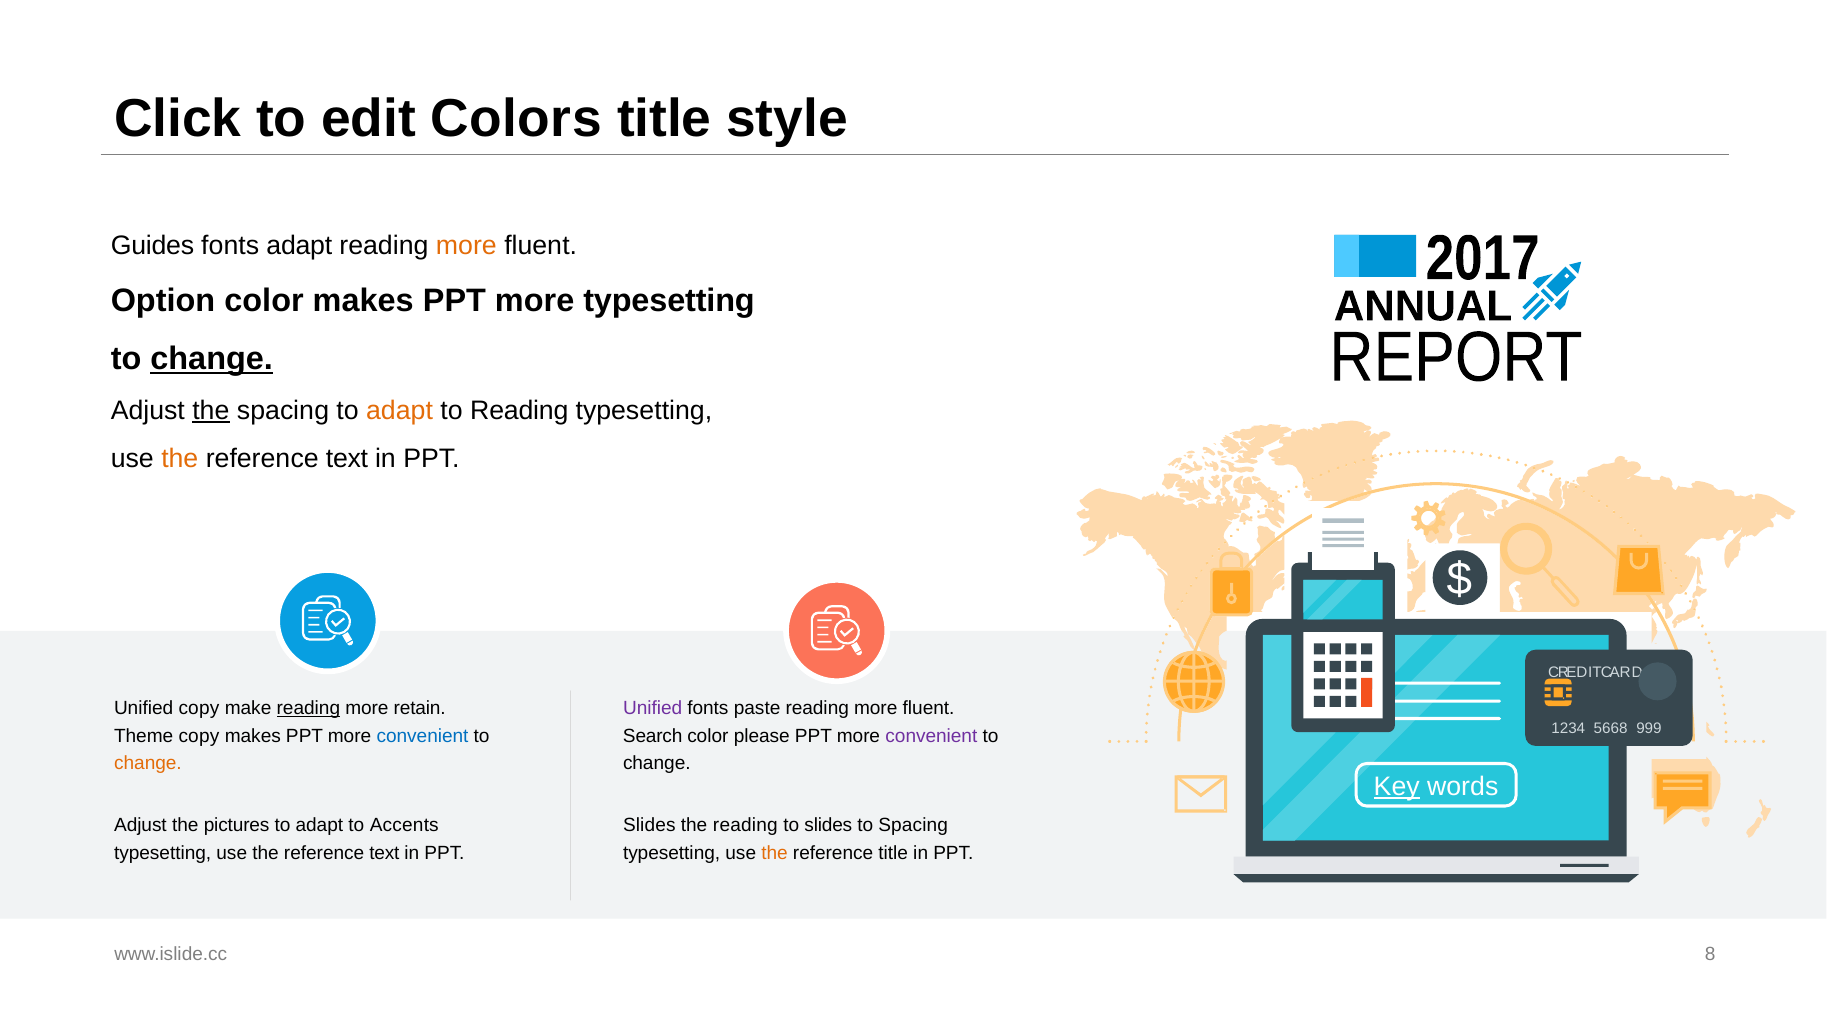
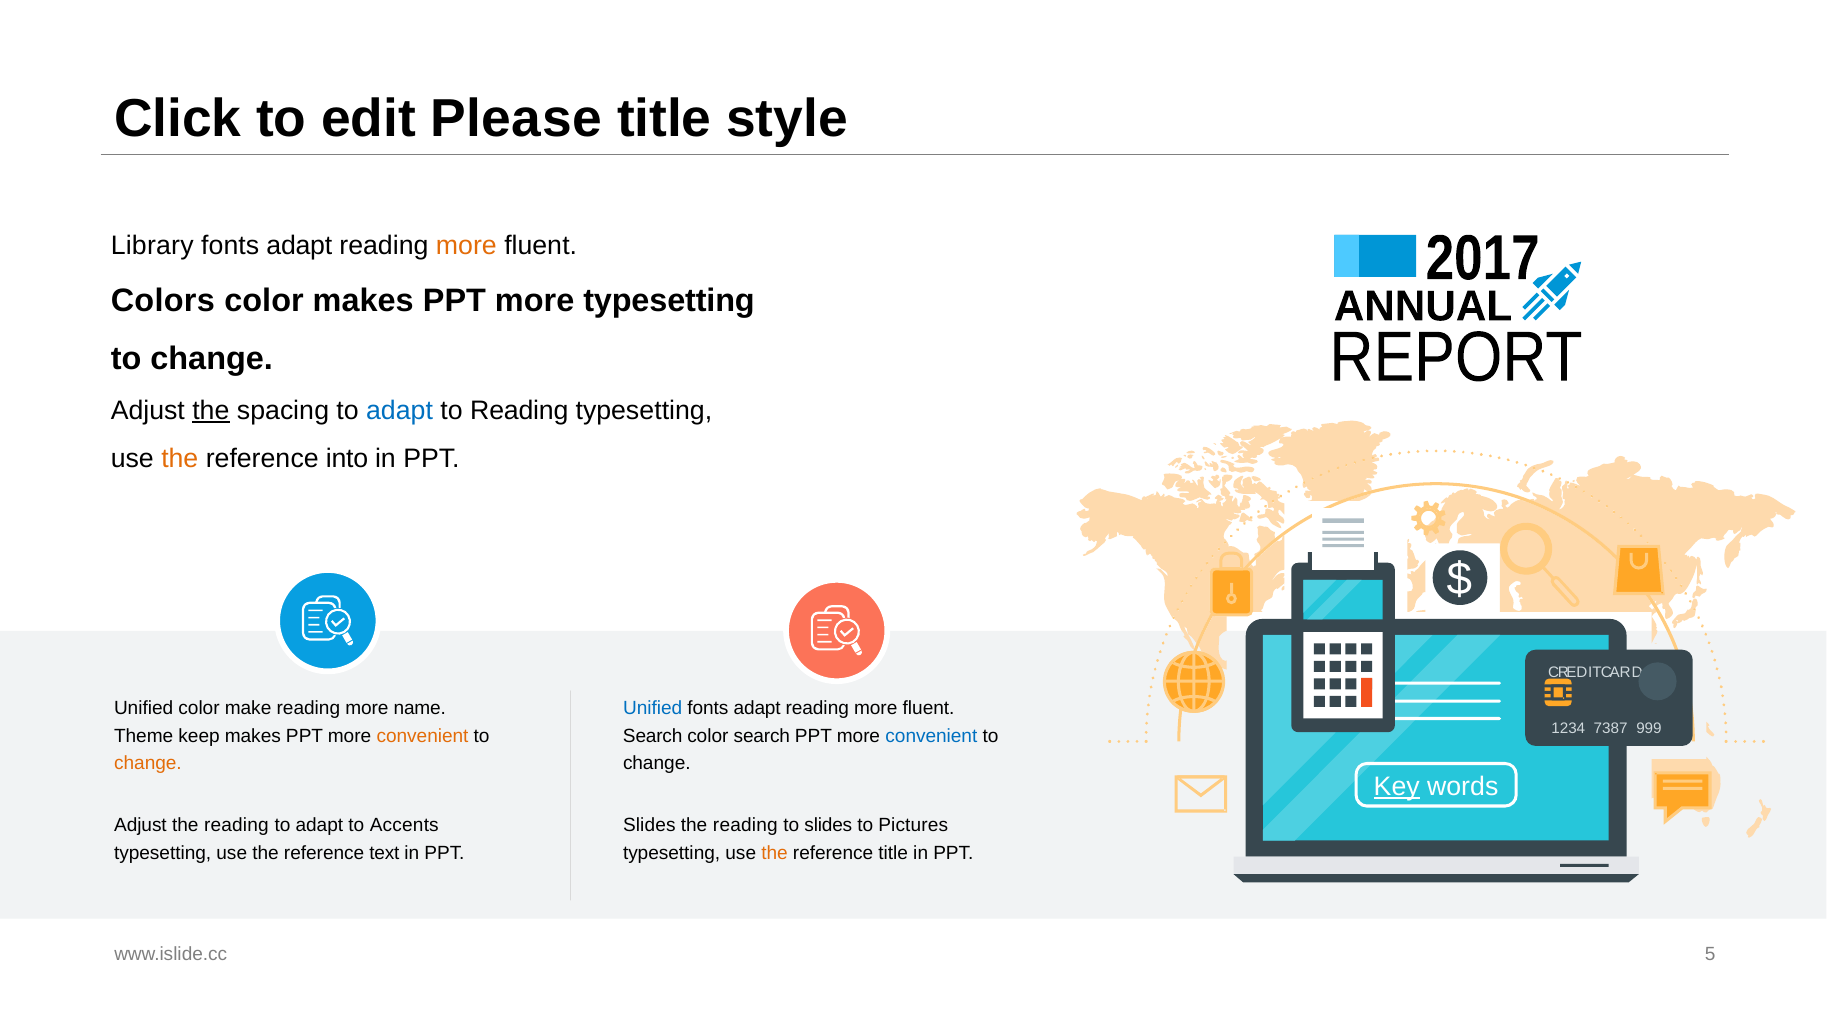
Colors: Colors -> Please (516, 118)
Guides: Guides -> Library (152, 245)
Option: Option -> Colors (163, 300)
change underline: present -> none (212, 359)
adapt colour: orange -> blue (400, 410)
text: text -> into (347, 458)
Unified copy: copy -> color (199, 708)
reading underline: present -> none (308, 708)
retain: retain -> name (420, 708)
Unified colour: purple -> blue (653, 708)
paste: paste -> adapt (757, 708)
5668: 5668 -> 7387 (1611, 728)
Theme copy: copy -> keep (199, 736)
convenient colour: blue -> orange (423, 736)
color please: please -> search (762, 736)
convenient colour: purple -> blue (931, 736)
Adjust the pictures: pictures -> reading (236, 825)
to Spacing: Spacing -> Pictures (913, 825)
8: 8 -> 5 (1710, 953)
